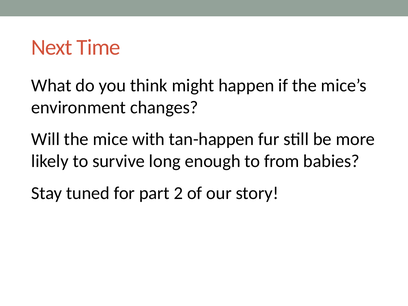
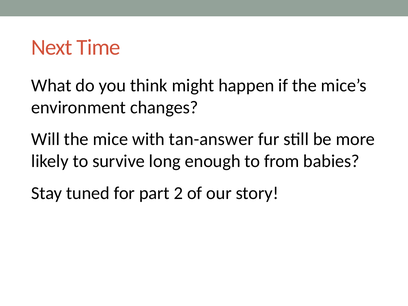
tan-happen: tan-happen -> tan-answer (211, 139)
